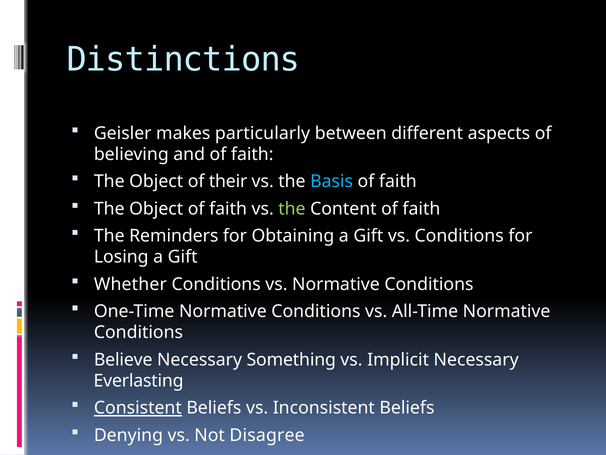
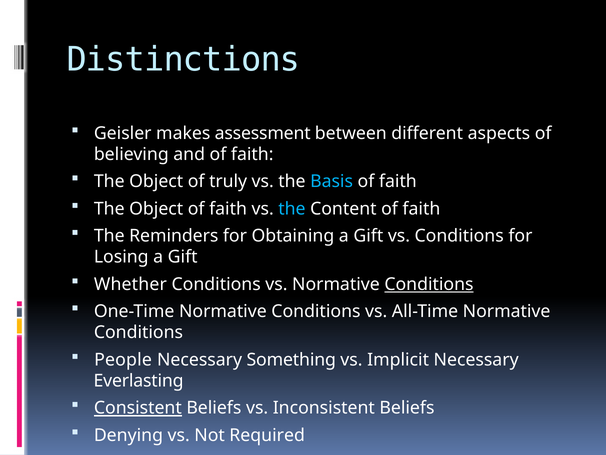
particularly: particularly -> assessment (263, 133)
their: their -> truly (228, 181)
the colour: light green -> light blue (292, 209)
Conditions underline: none -> present (429, 284)
Believe: Believe -> People (123, 359)
Disagree: Disagree -> Required (267, 435)
